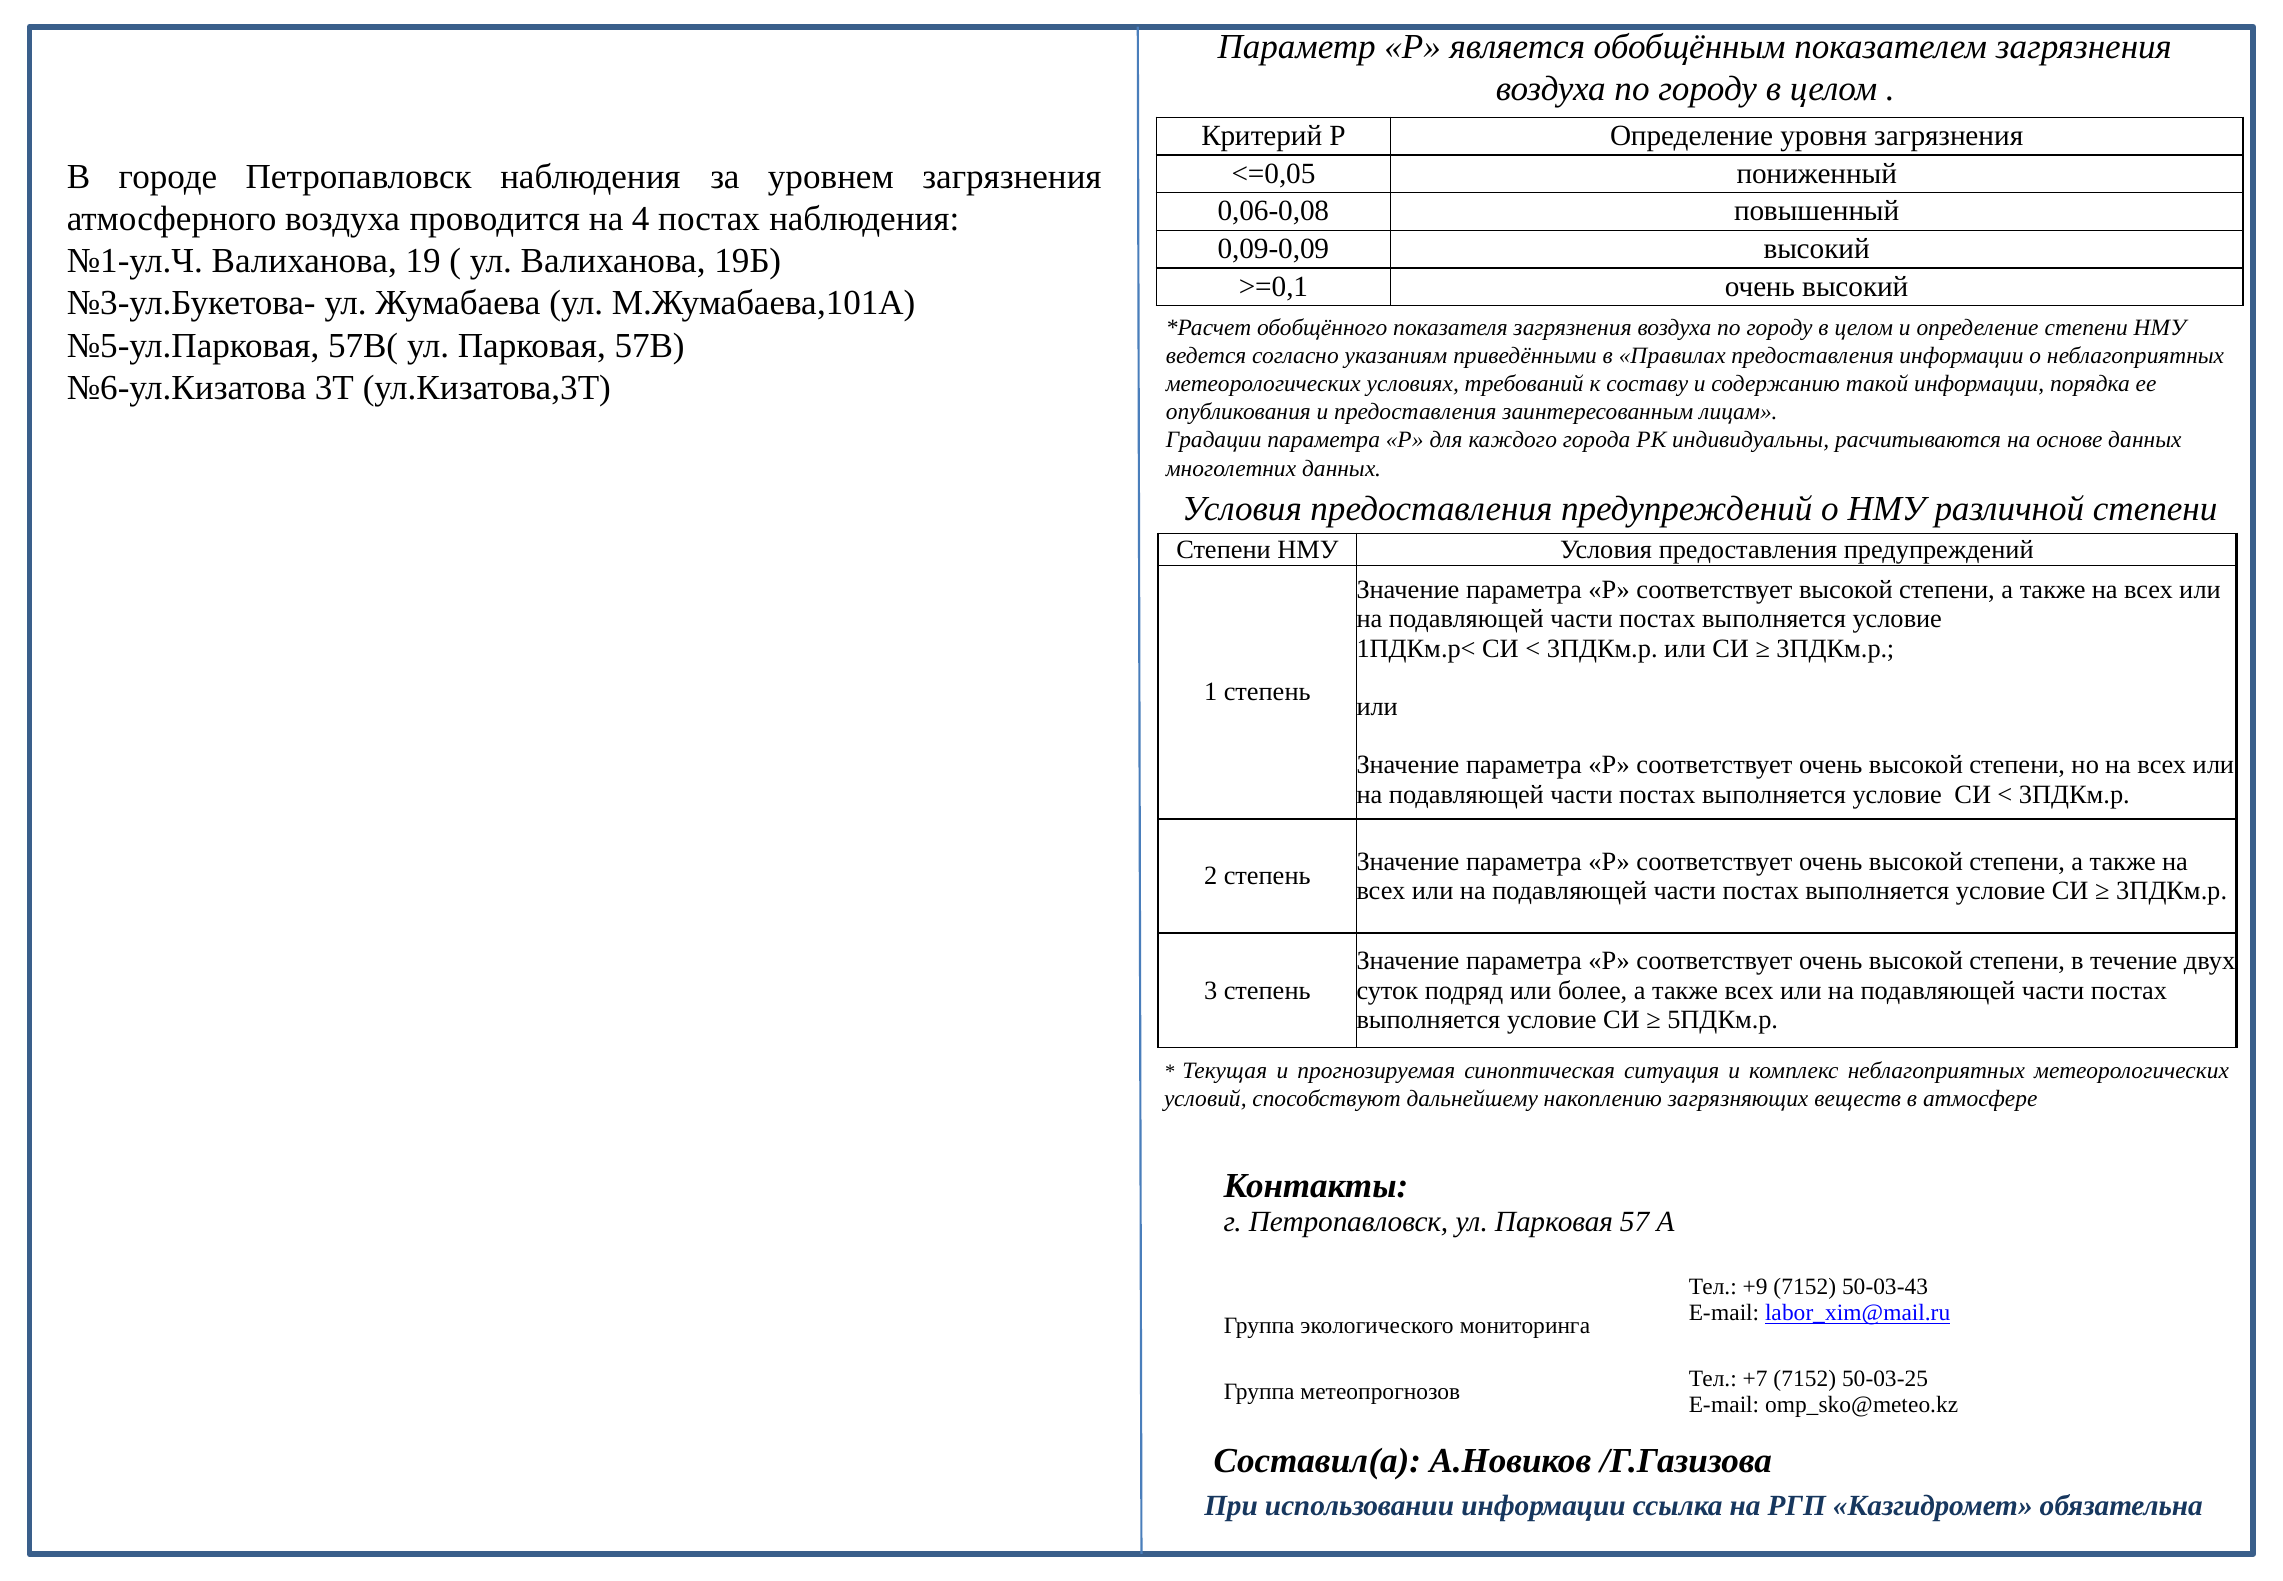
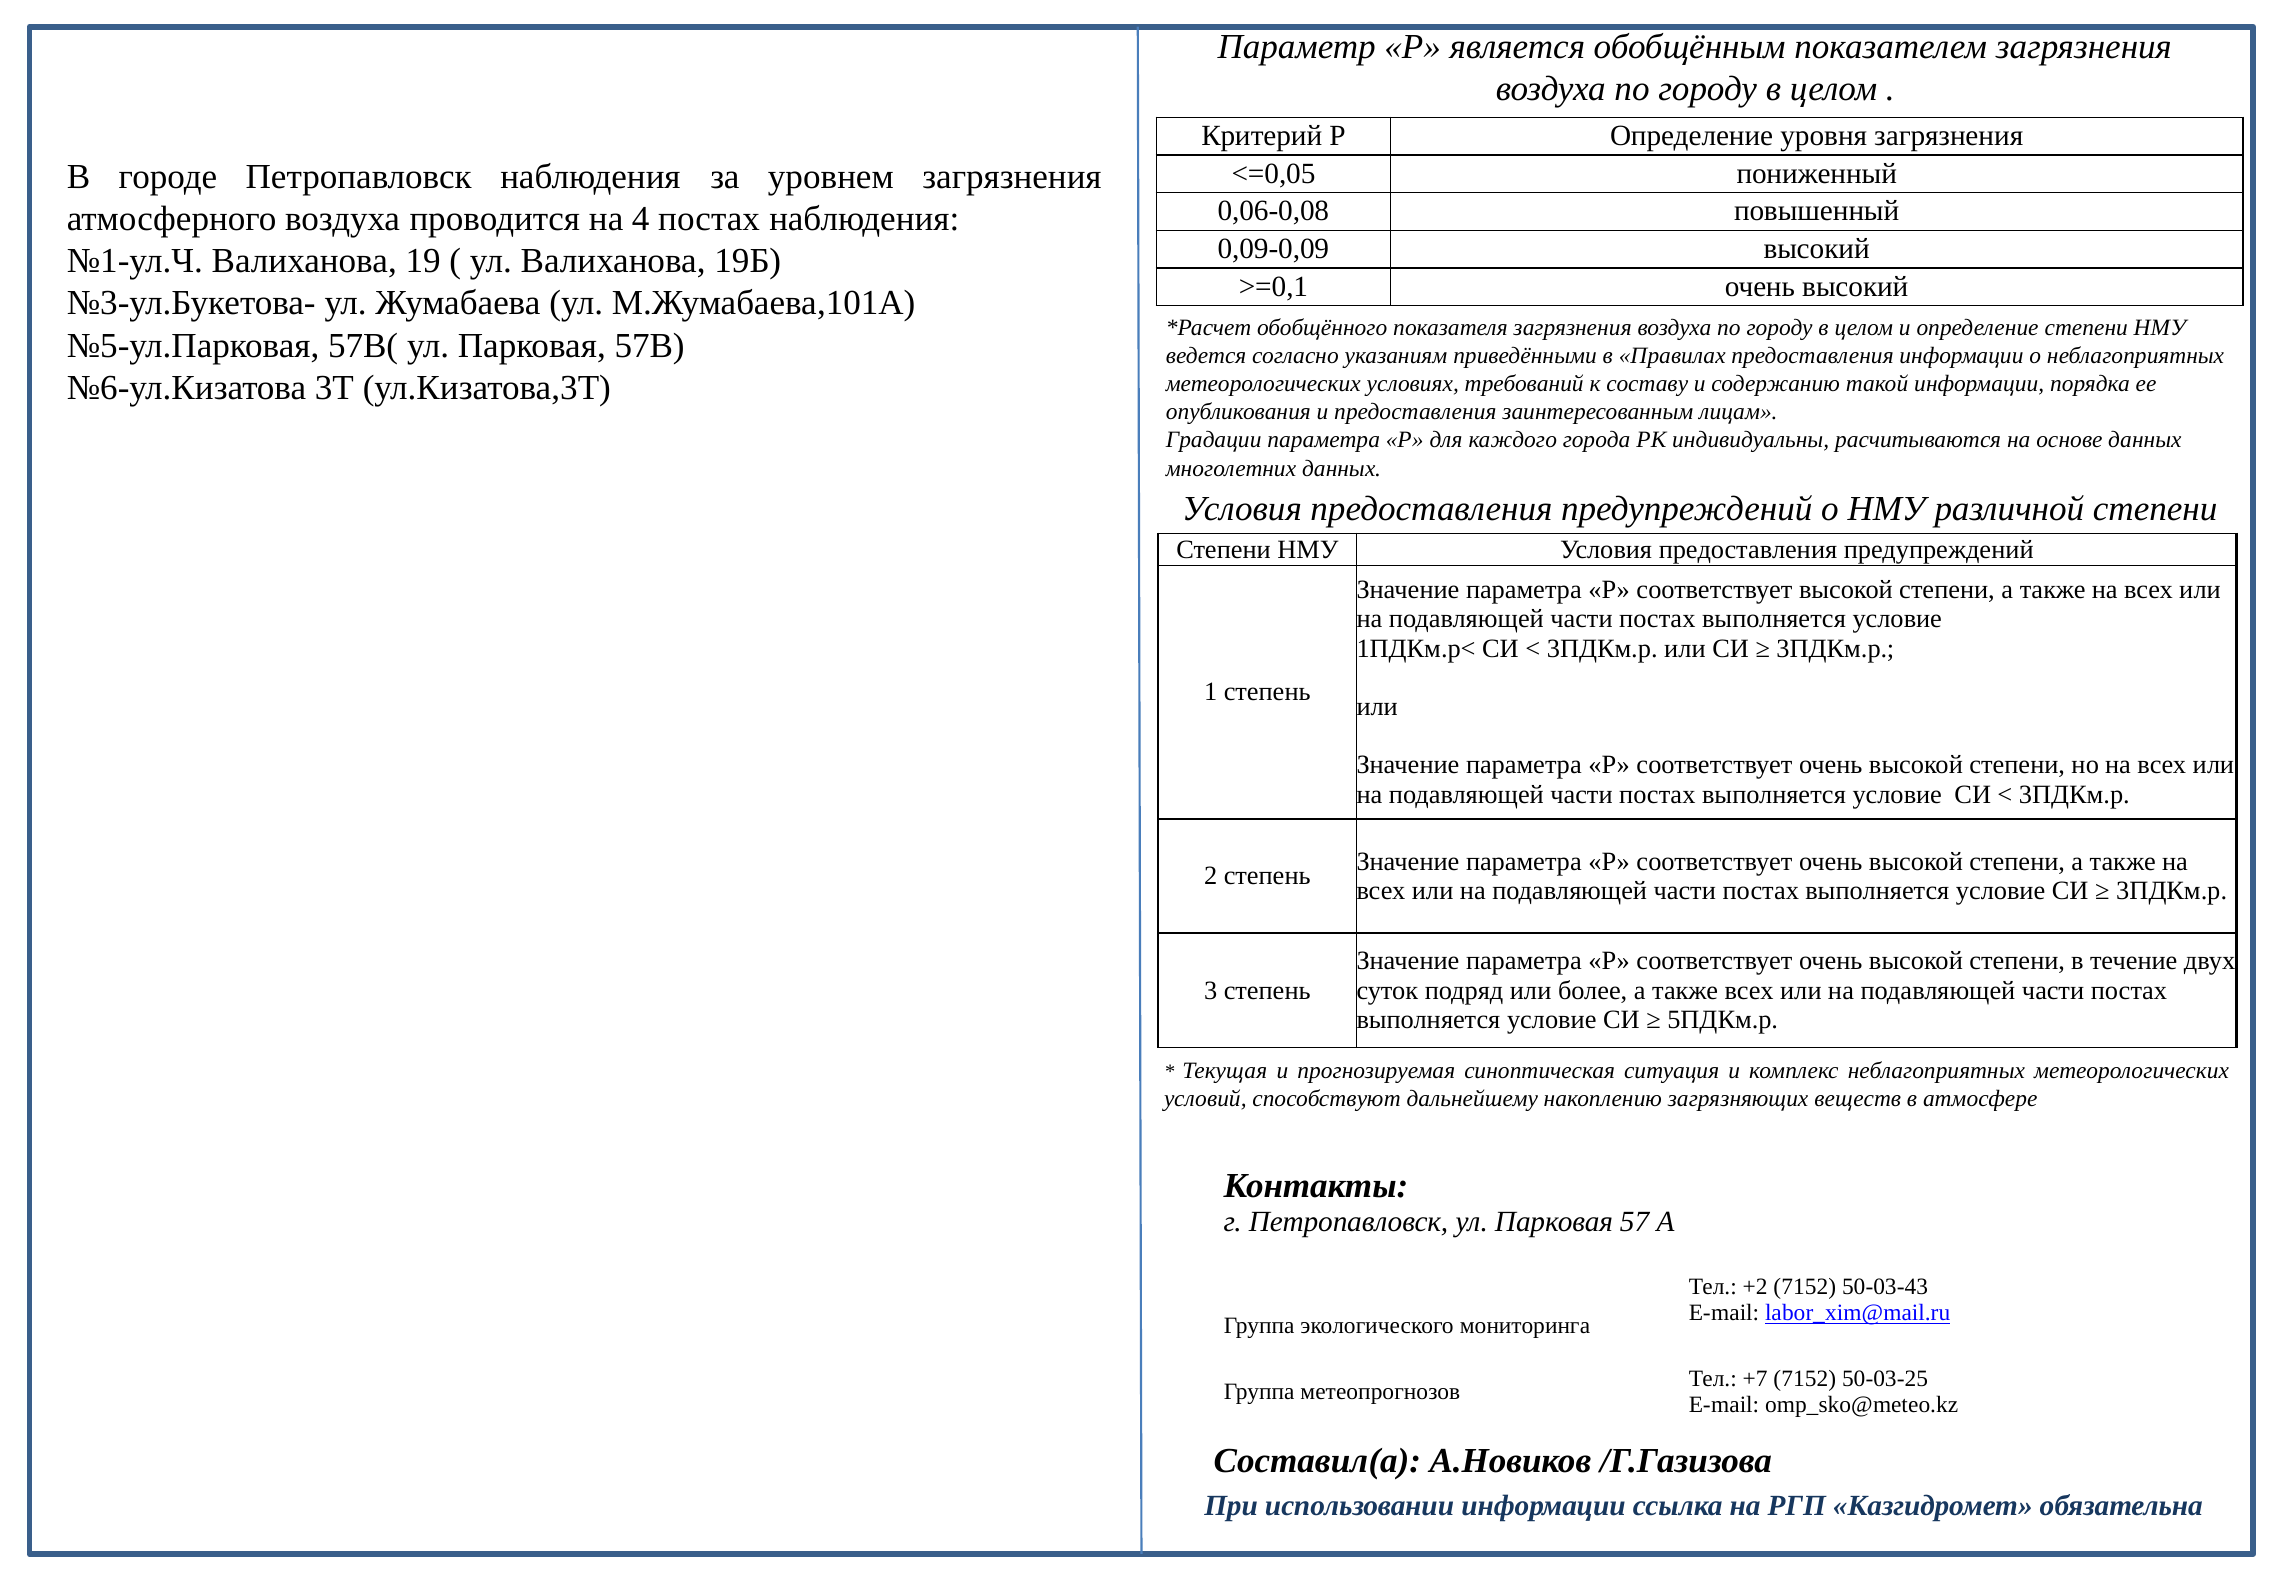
+9: +9 -> +2 (1755, 1287)
